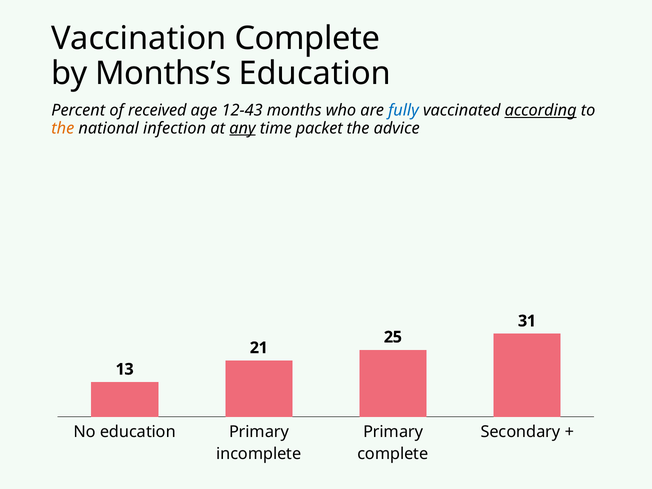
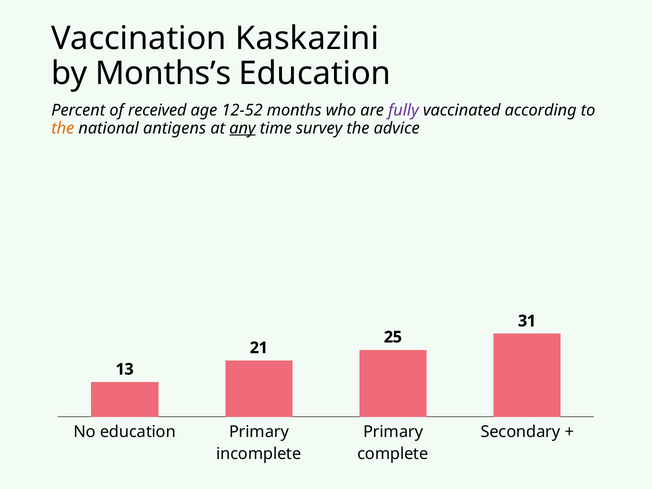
Vaccination Complete: Complete -> Kaskazini (307, 38)
12-43: 12-43 -> 12-52 (242, 111)
fully colour: blue -> purple (403, 111)
according underline: present -> none (541, 111)
infection: infection -> antigens (175, 128)
packet: packet -> survey (319, 128)
